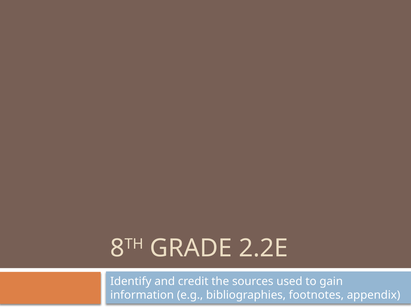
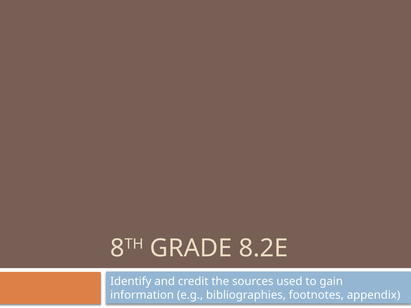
2.2E: 2.2E -> 8.2E (263, 248)
